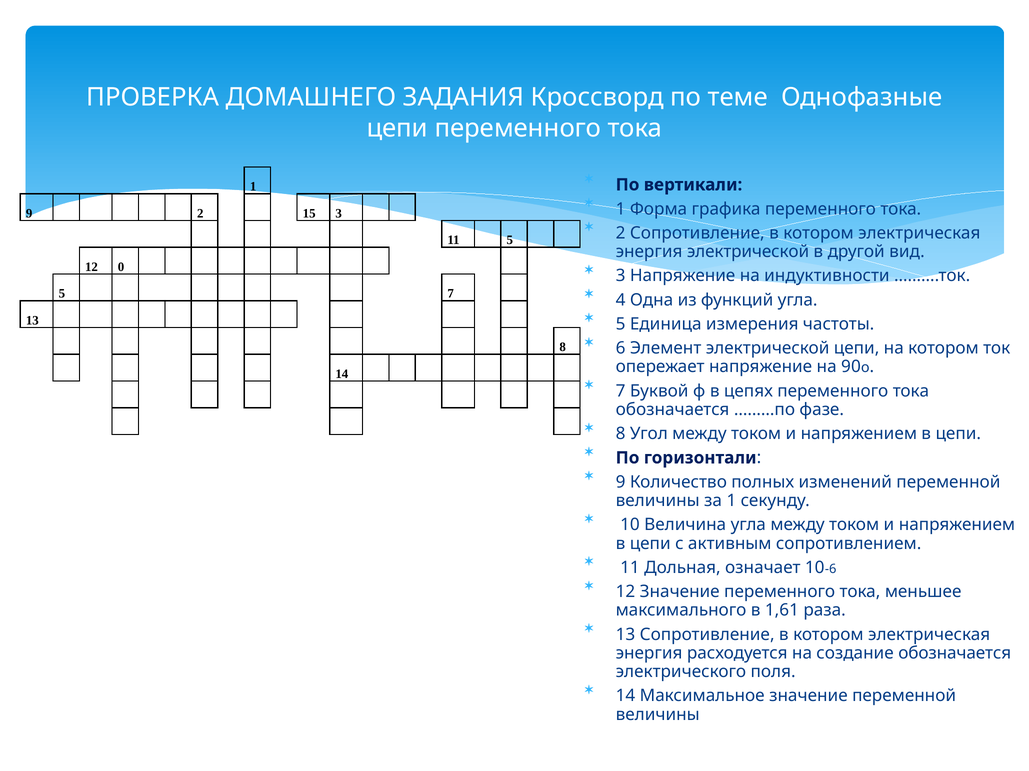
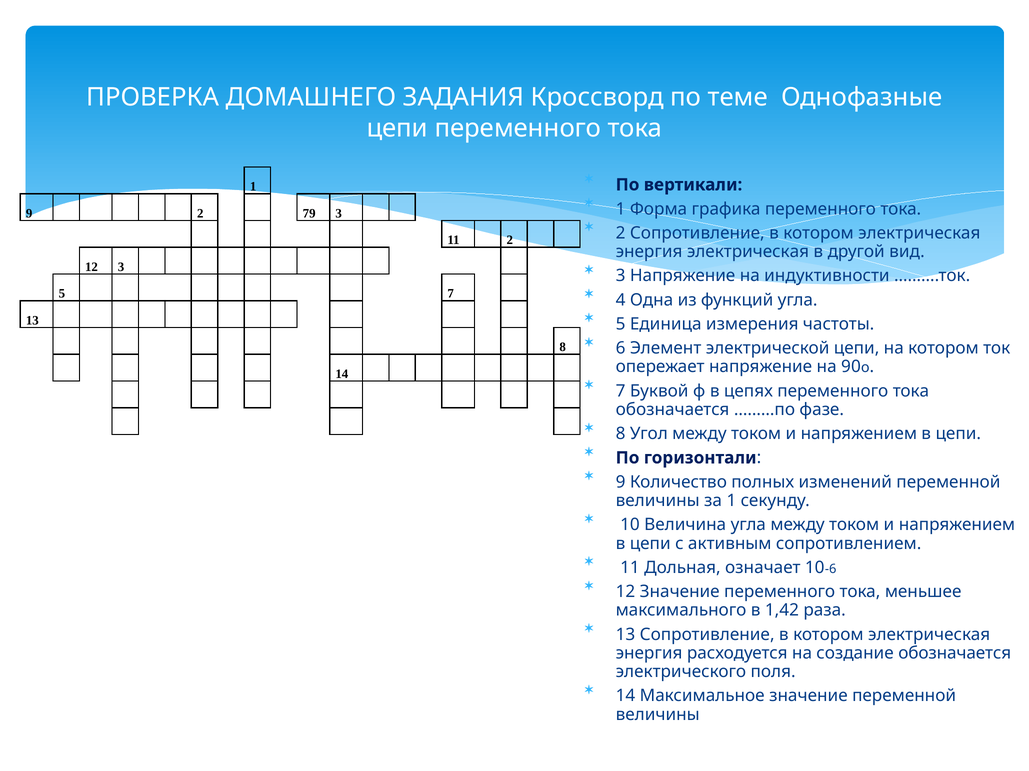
15: 15 -> 79 (309, 214)
11 5: 5 -> 2 (510, 240)
энергия электрической: электрической -> электрическая (748, 252)
12 0: 0 -> 3 (121, 267)
1,61: 1,61 -> 1,42 (782, 611)
